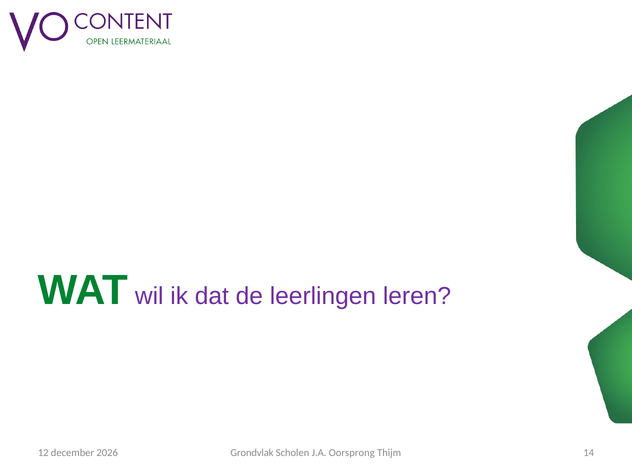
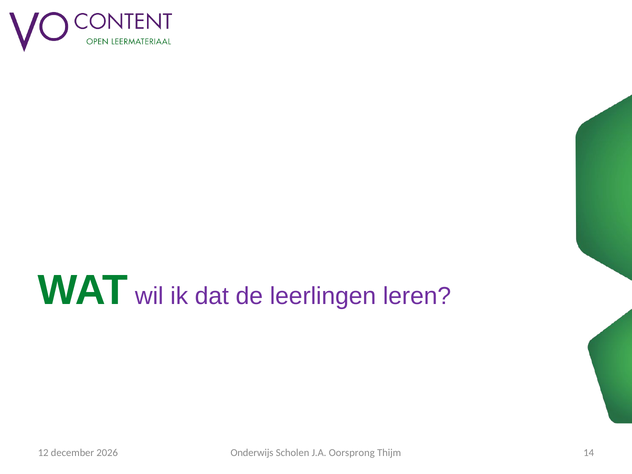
Grondvlak: Grondvlak -> Onderwijs (252, 453)
